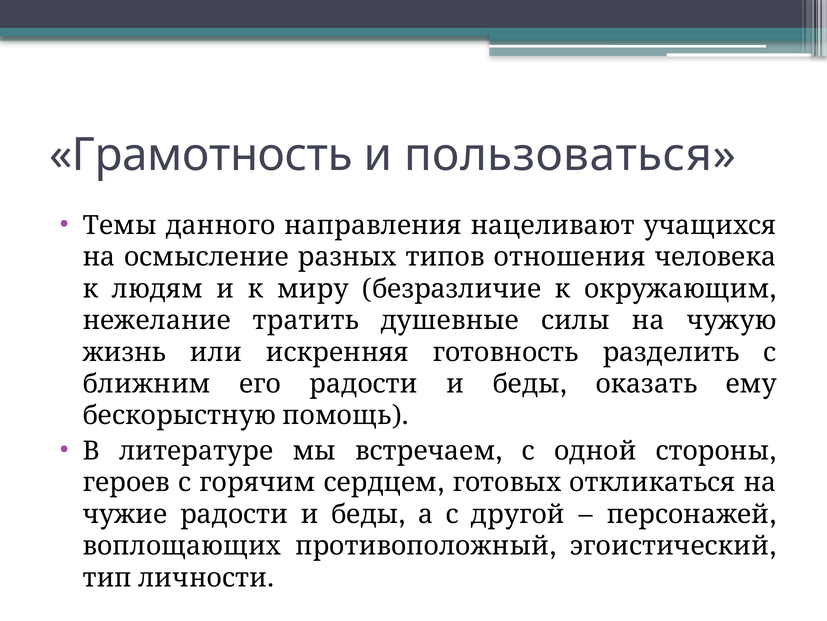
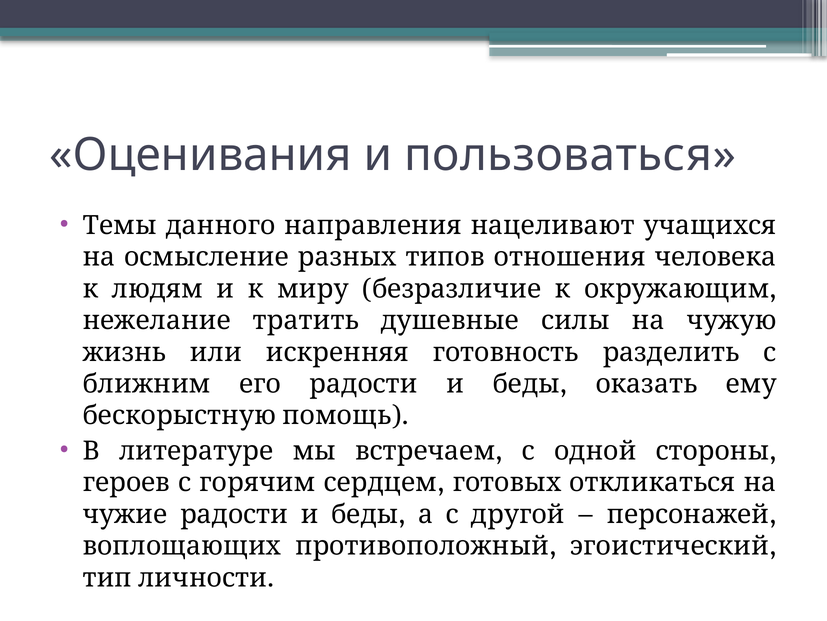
Грамотность: Грамотность -> Оценивания (201, 155)
